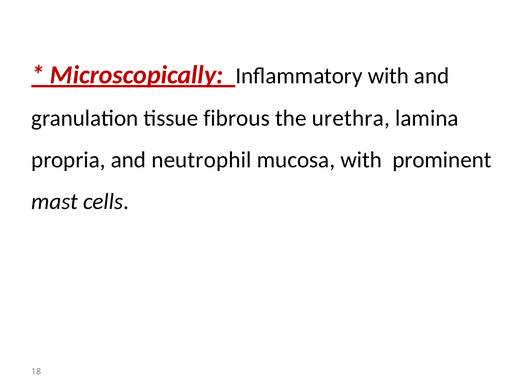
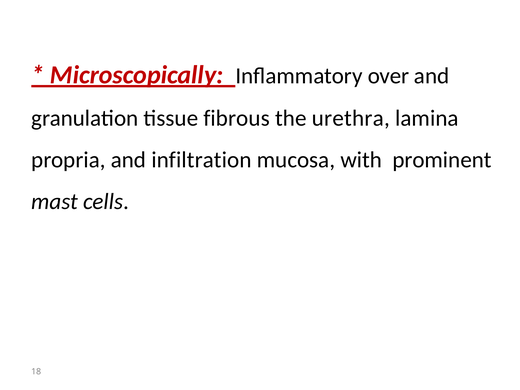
Inflammatory with: with -> over (388, 76)
neutrophil: neutrophil -> infiltration (201, 160)
